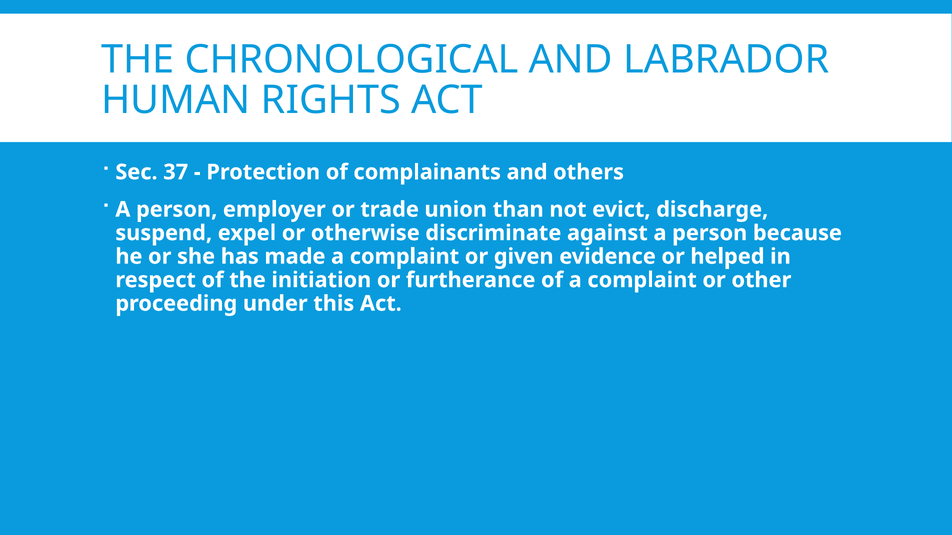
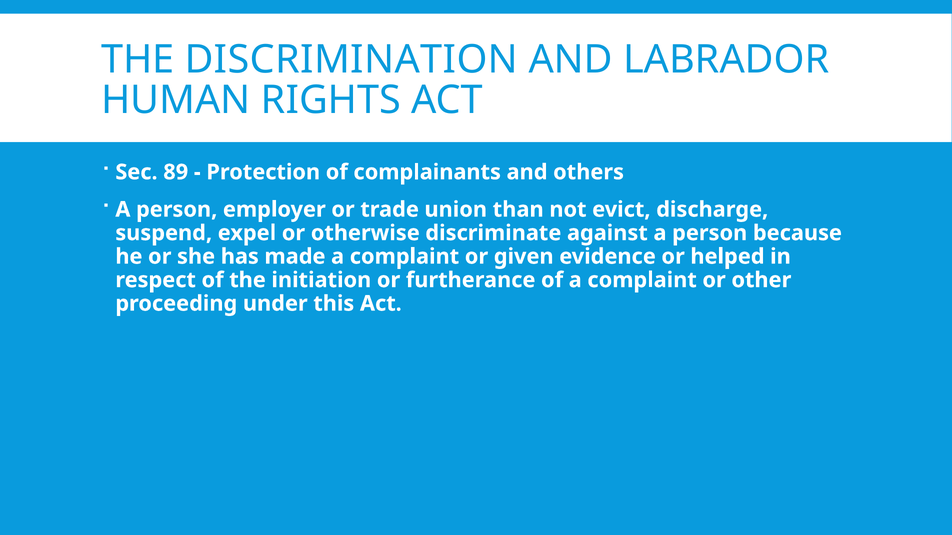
CHRONOLOGICAL: CHRONOLOGICAL -> DISCRIMINATION (351, 60)
37: 37 -> 89 (176, 172)
